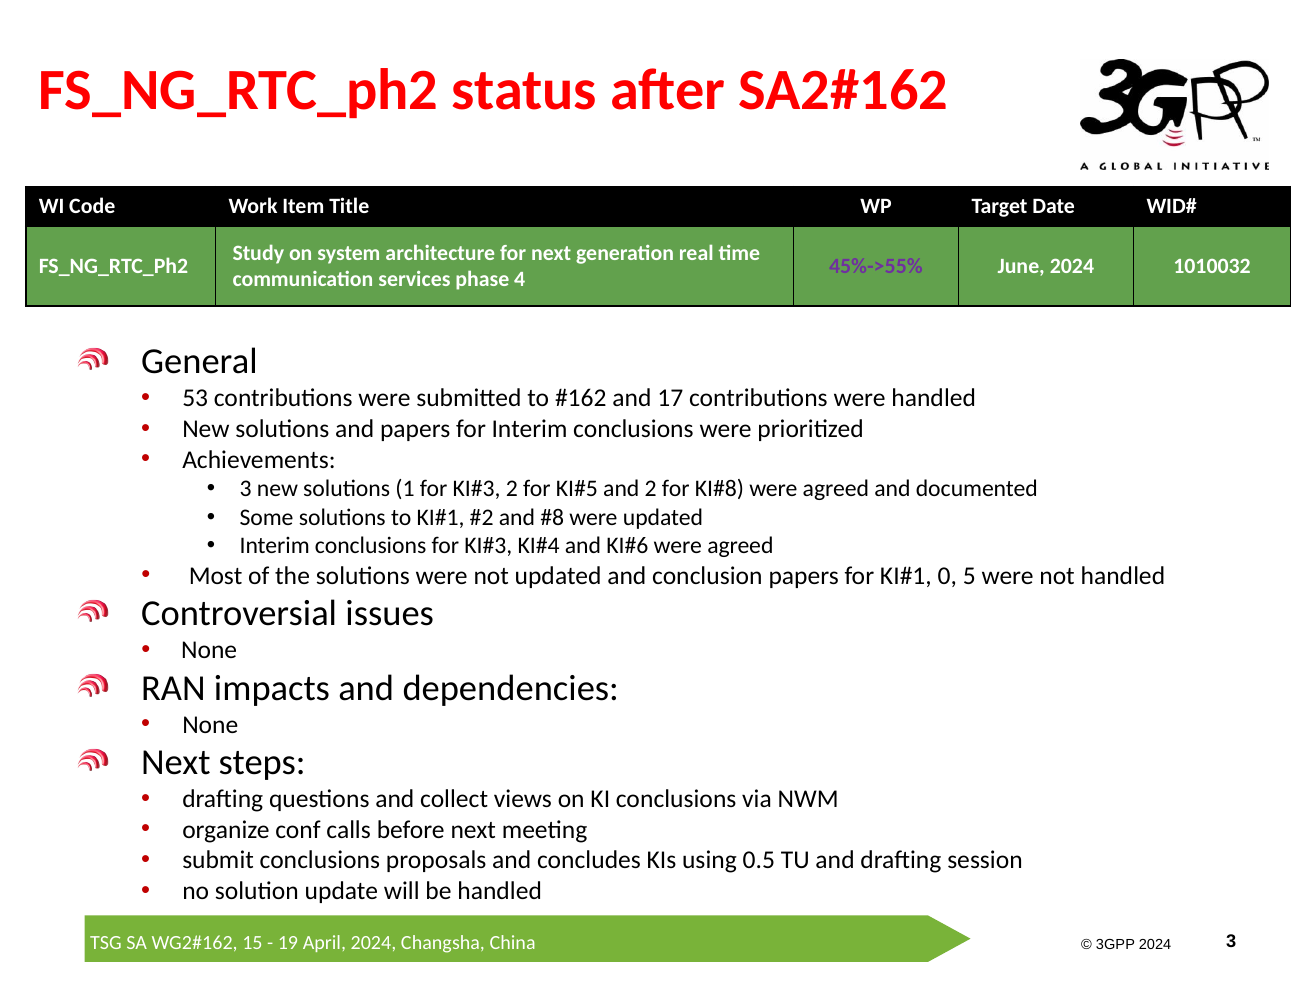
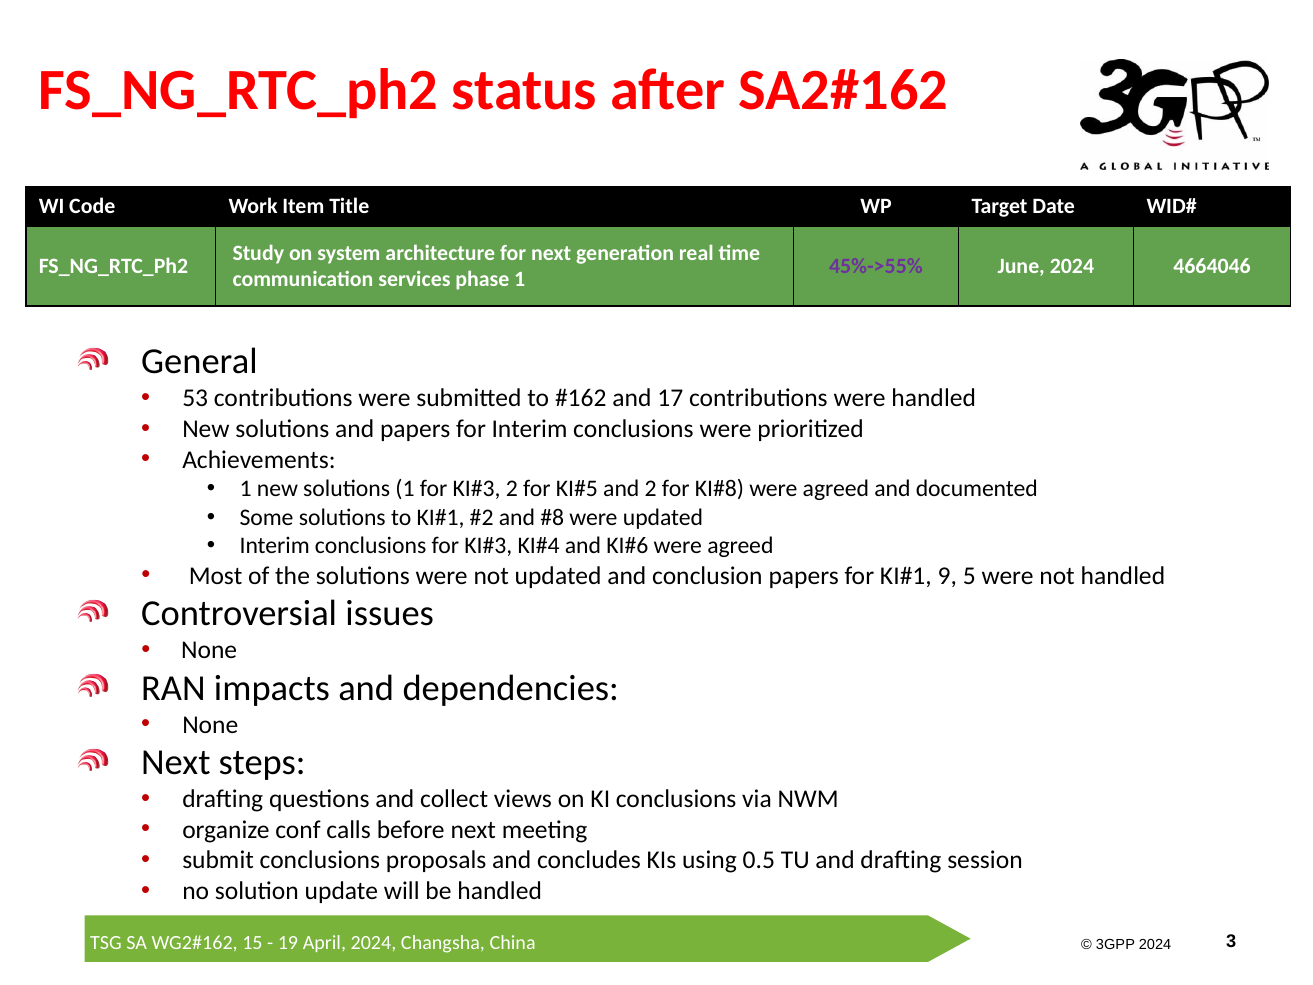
1010032: 1010032 -> 4664046 (1212, 266)
phase 4: 4 -> 1 (520, 280)
3: 3 -> 1 (246, 489)
0: 0 -> 9 (947, 576)
